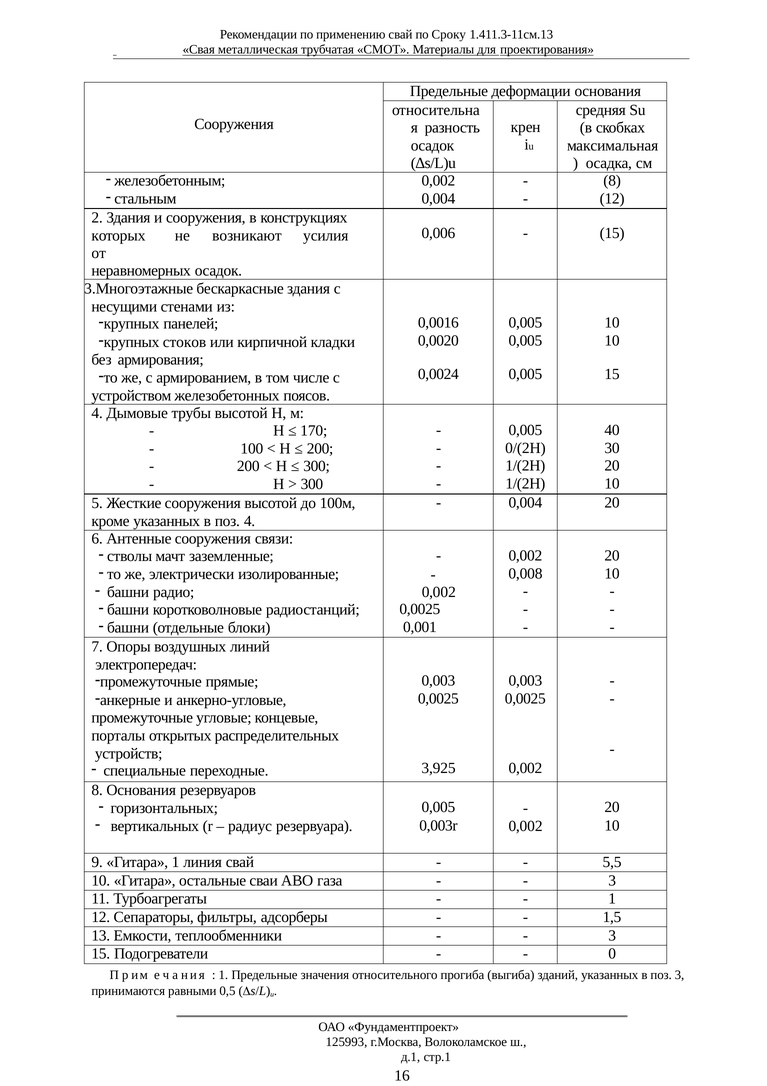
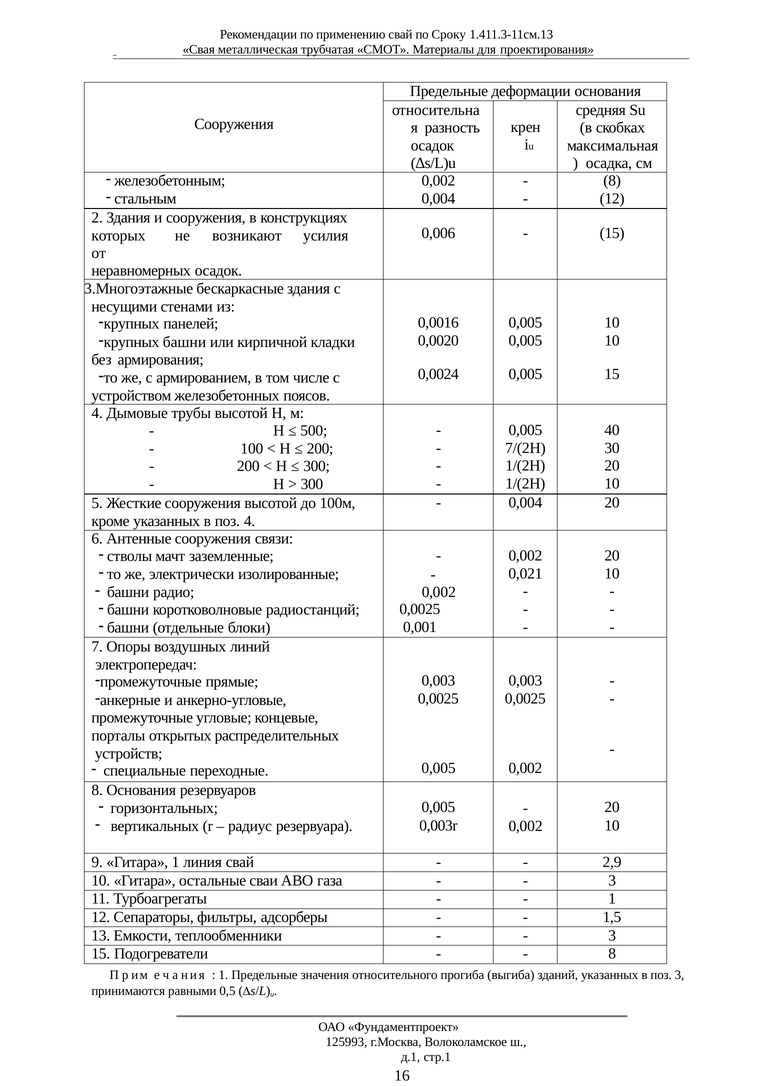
крупных стоков: стоков -> башни (184, 342)
170: 170 -> 500 (314, 431)
0/(2Н: 0/(2Н -> 7/(2Н (525, 448)
0,008: 0,008 -> 0,021 (525, 574)
3,925: 3,925 -> 0,005 (439, 768)
5,5: 5,5 -> 2,9 (612, 862)
0: 0 -> 8 (612, 954)
